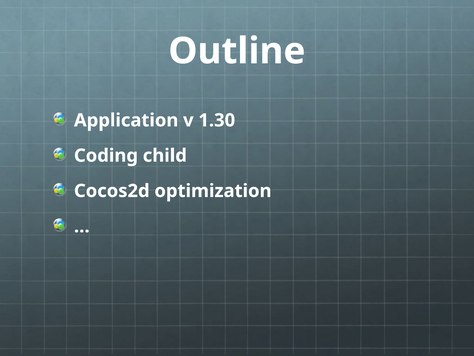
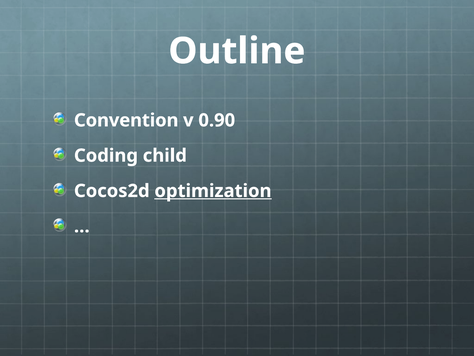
Application: Application -> Convention (126, 120)
1.30: 1.30 -> 0.90 (217, 120)
optimization underline: none -> present (213, 191)
